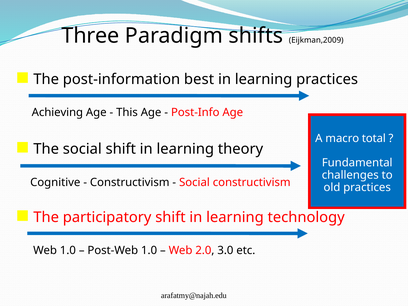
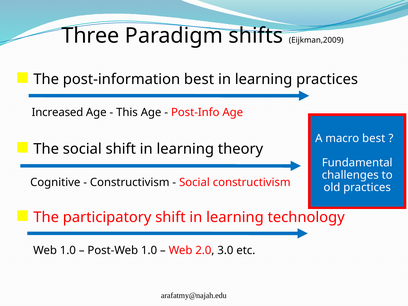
Achieving: Achieving -> Increased (57, 112)
macro total: total -> best (374, 138)
